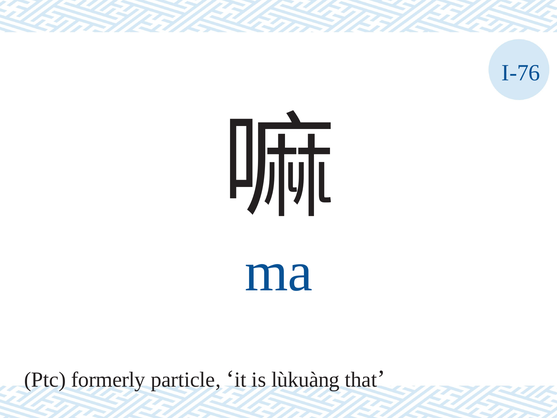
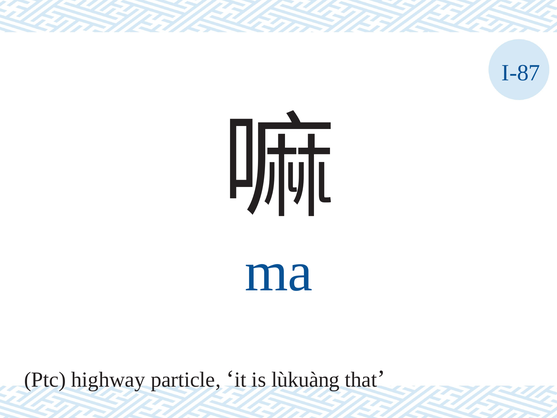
I-76: I-76 -> I-87 (521, 73)
formerly: formerly -> highway (108, 380)
